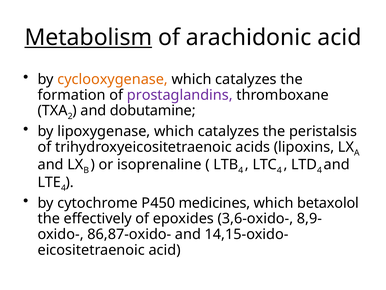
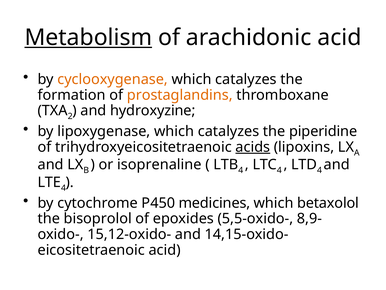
prostaglandins colour: purple -> orange (180, 95)
dobutamine: dobutamine -> hydroxyzine (153, 110)
peristalsis: peristalsis -> piperidine (323, 131)
acids underline: none -> present (253, 147)
effectively: effectively -> bisoprolol (98, 218)
3,6-oxido-: 3,6-oxido- -> 5,5-oxido- (255, 218)
86,87-oxido-: 86,87-oxido- -> 15,12-oxido- (129, 234)
